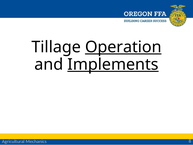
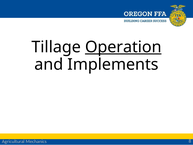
Implements underline: present -> none (113, 64)
